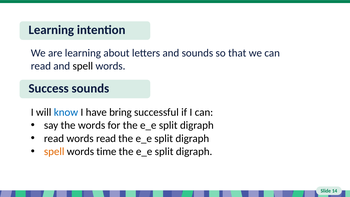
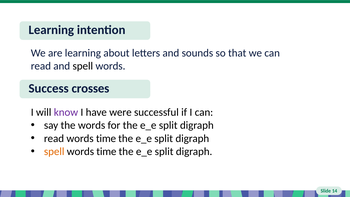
Success sounds: sounds -> crosses (90, 88)
know colour: blue -> purple (66, 112)
bring: bring -> were (120, 112)
read words read: read -> time (106, 138)
